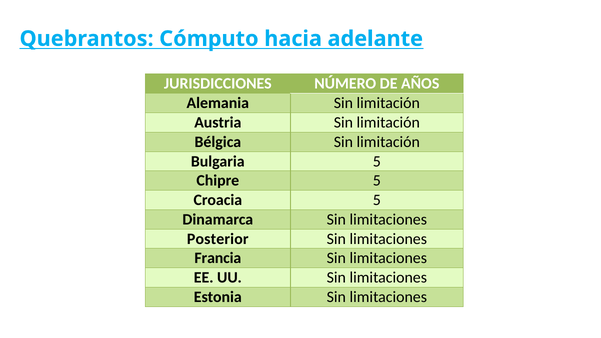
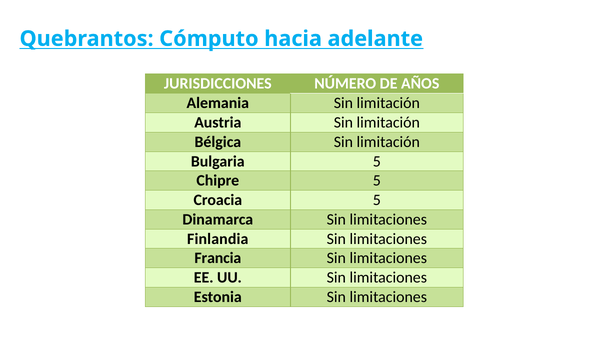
Posterior: Posterior -> Finlandia (218, 239)
